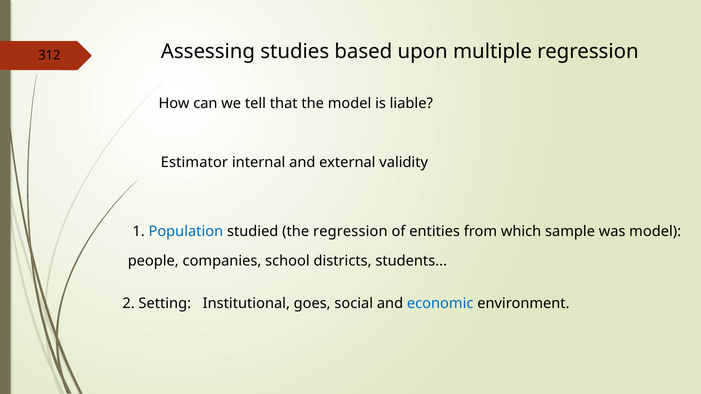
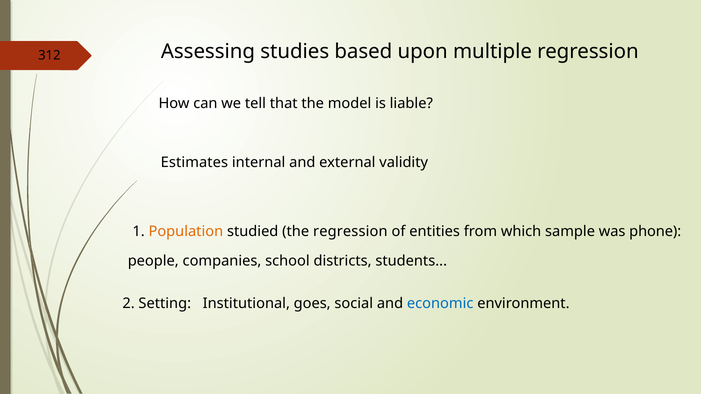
Estimator: Estimator -> Estimates (194, 162)
Population colour: blue -> orange (186, 232)
was model: model -> phone (655, 232)
